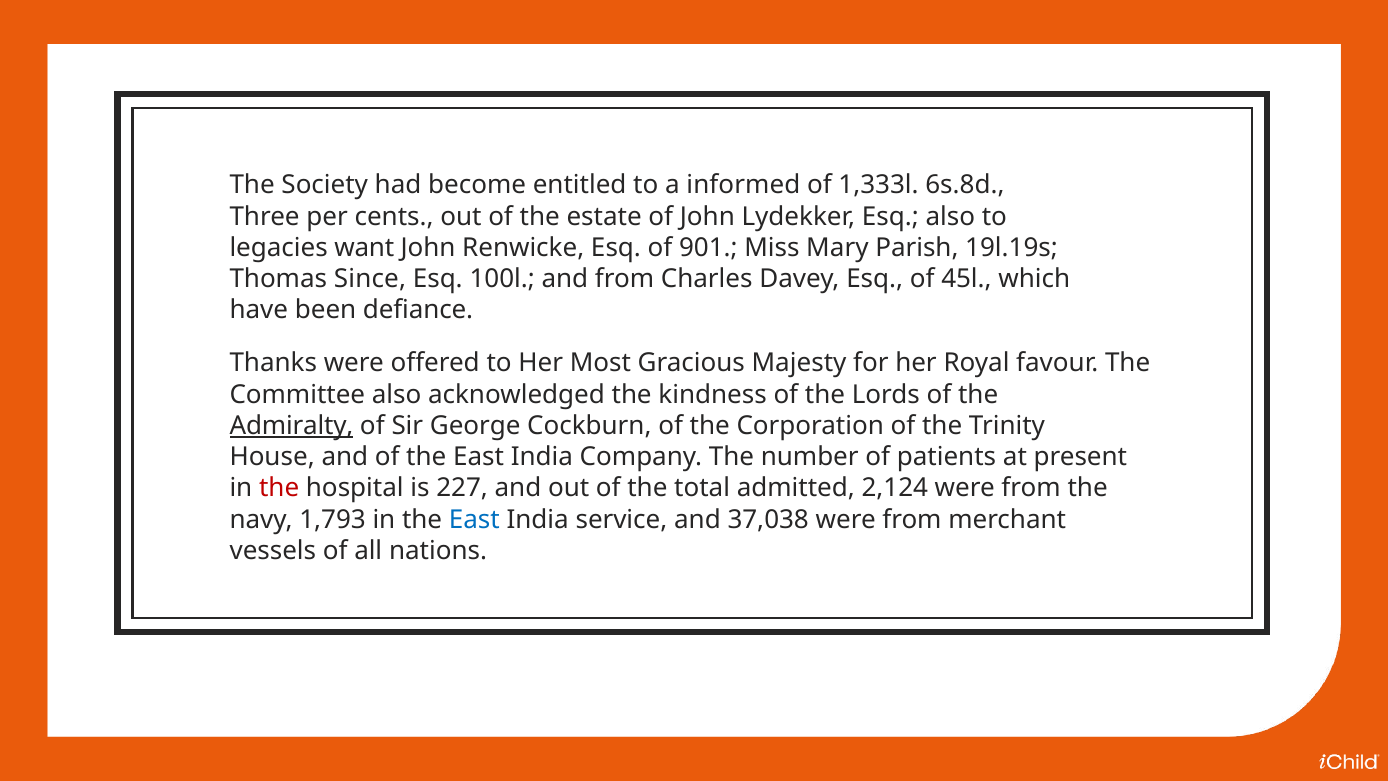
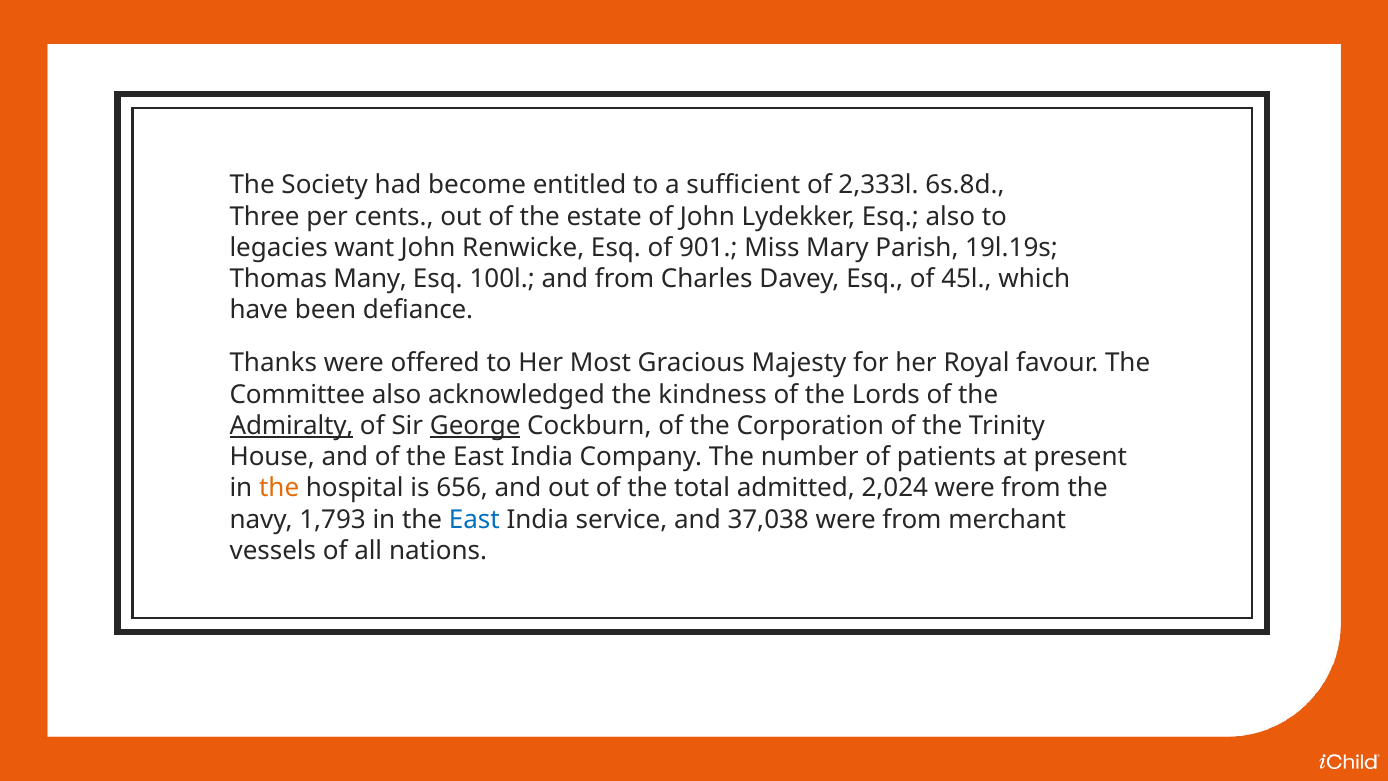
informed: informed -> sufficient (743, 185)
1,333l: 1,333l -> 2,333l (879, 185)
Since: Since -> Many (370, 279)
George underline: none -> present (475, 426)
the colour: red -> orange (279, 488)
227: 227 -> 656 (462, 488)
2,124: 2,124 -> 2,024 (895, 488)
